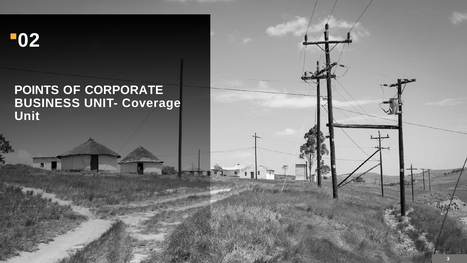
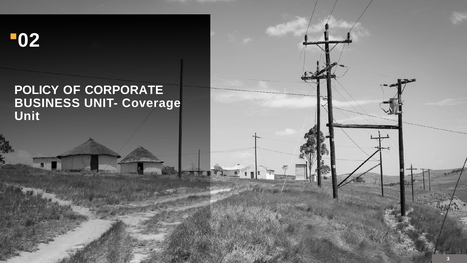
POINTS: POINTS -> POLICY (37, 90)
